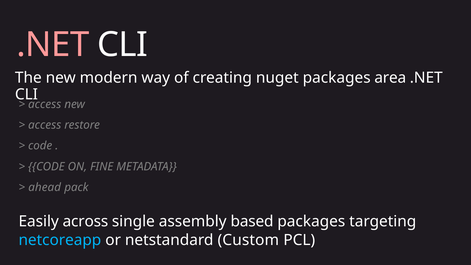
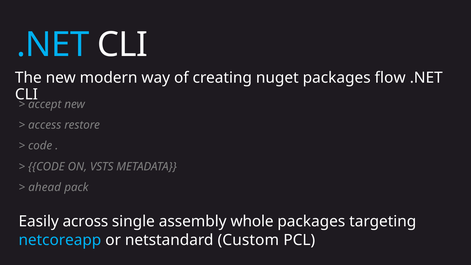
.NET colour: pink -> light blue (53, 45)
area: area -> flow (390, 78)
access: access -> accept (45, 104)
FINE: FINE -> VSTS (102, 166)
based: based -> whole (252, 221)
